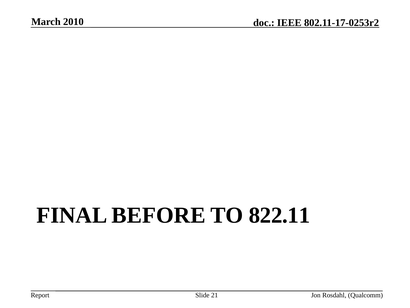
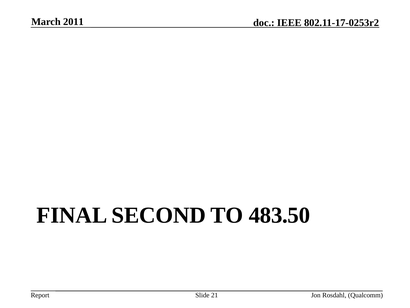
2010: 2010 -> 2011 (73, 22)
BEFORE: BEFORE -> SECOND (159, 215)
822.11: 822.11 -> 483.50 (279, 215)
